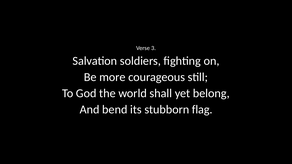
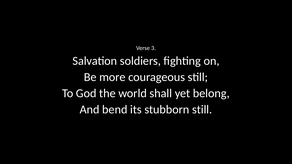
stubborn flag: flag -> still (202, 110)
